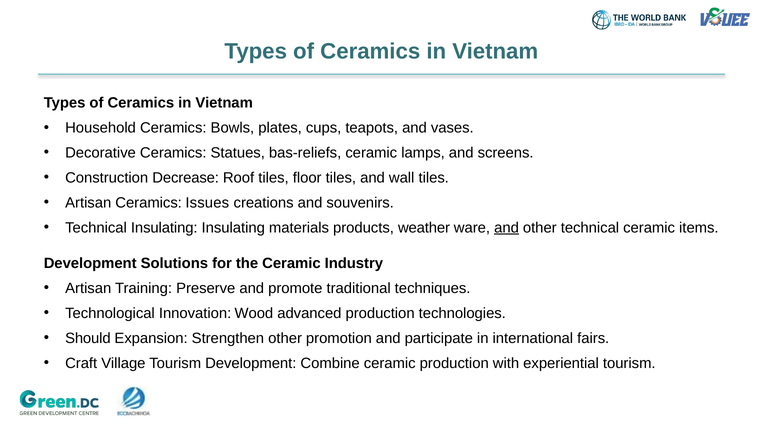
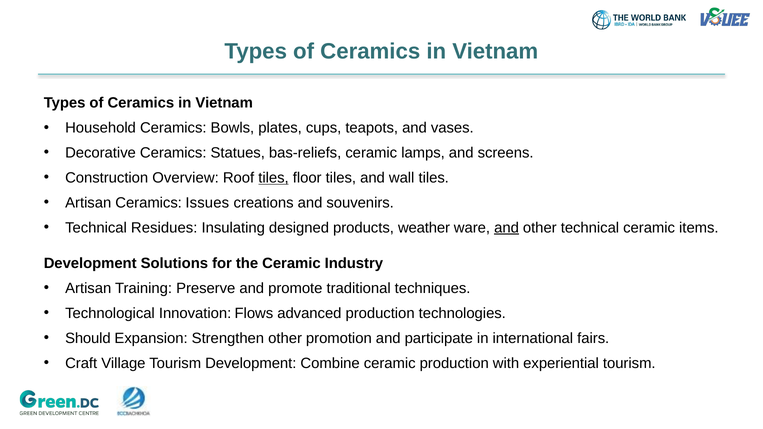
Decrease: Decrease -> Overview (186, 178)
tiles underline: none -> present (273, 178)
Technical Insulating: Insulating -> Residues (164, 228)
materials: materials -> designed (299, 228)
Wood: Wood -> Flows (254, 313)
